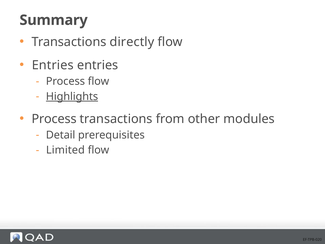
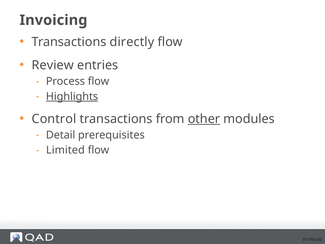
Summary: Summary -> Invoicing (53, 20)
Entries: Entries -> Review (53, 65)
Process: Process -> Control (54, 119)
other underline: none -> present (204, 119)
